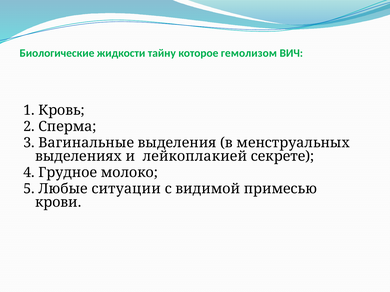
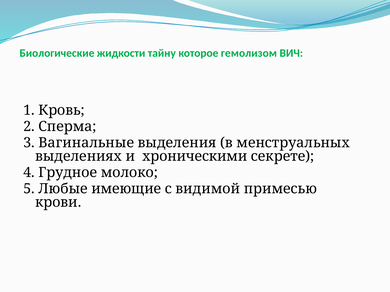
лейкоплакией: лейкоплакией -> хроническими (195, 156)
ситуации: ситуации -> имеющие (126, 189)
